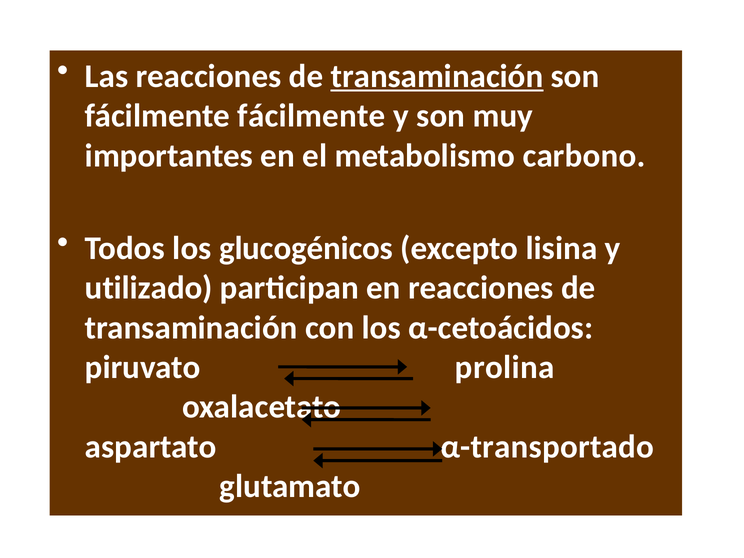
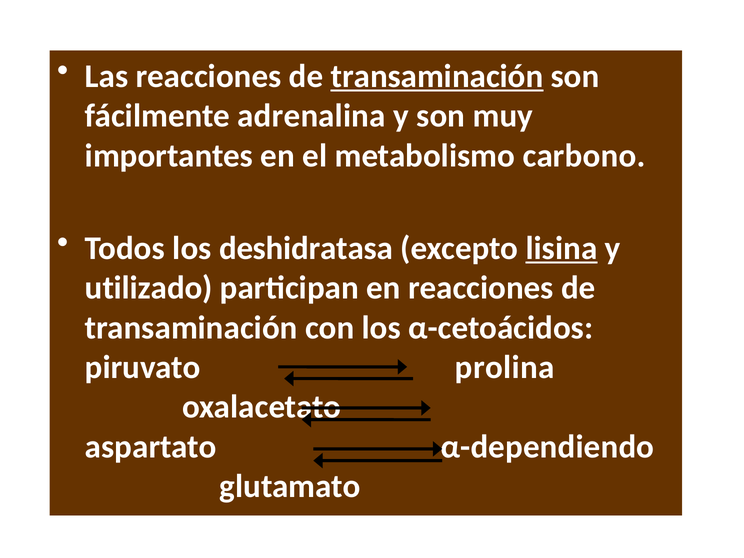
fácilmente fácilmente: fácilmente -> adrenalina (312, 116)
glucogénicos: glucogénicos -> deshidratasa (306, 248)
lisina underline: none -> present (562, 248)
α-transportado: α-transportado -> α-dependiendo (547, 447)
